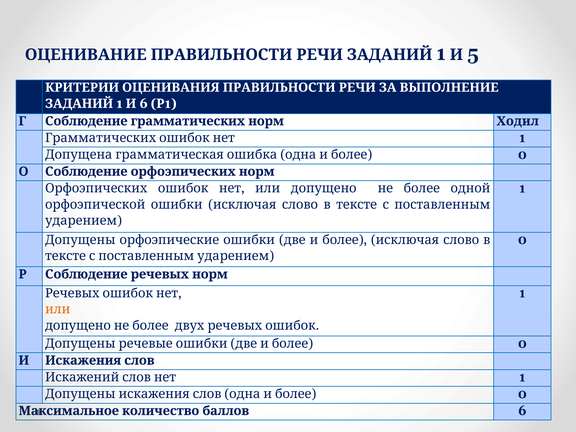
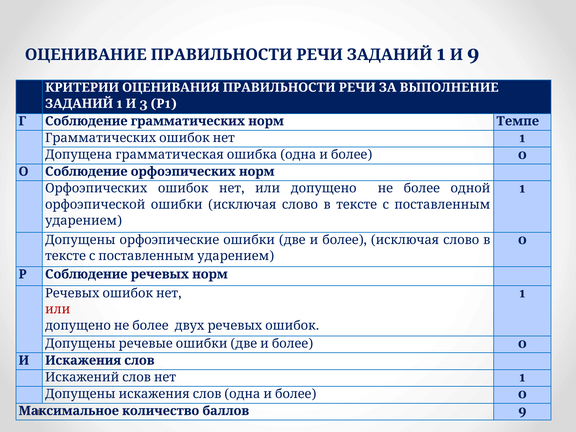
И 5: 5 -> 9 (473, 54)
1 6: 6 -> 3 (144, 104)
Ходил: Ходил -> Темпе (518, 121)
или colour: orange -> red (58, 309)
баллов 6: 6 -> 9 (522, 411)
